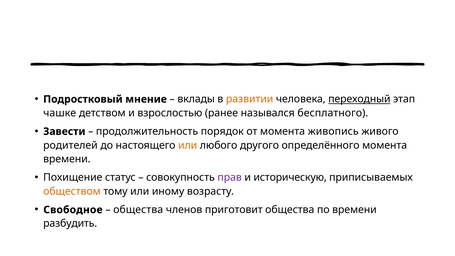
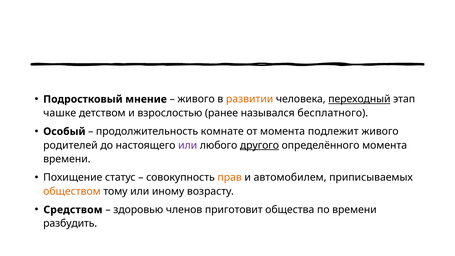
вклады: вклады -> живого (196, 99)
Завести: Завести -> Особый (64, 131)
порядок: порядок -> комнате (222, 131)
живопись: живопись -> подлежит (333, 131)
или colour: orange -> purple (188, 145)
другого underline: none -> present (259, 145)
прав colour: purple -> orange (230, 177)
историческую: историческую -> автомобилем (290, 177)
Свободное: Свободное -> Средством (73, 210)
общества: общества -> здоровью (138, 210)
